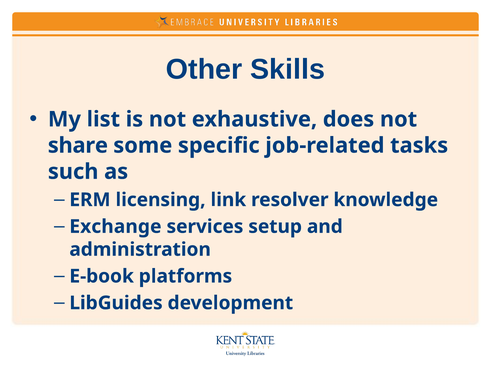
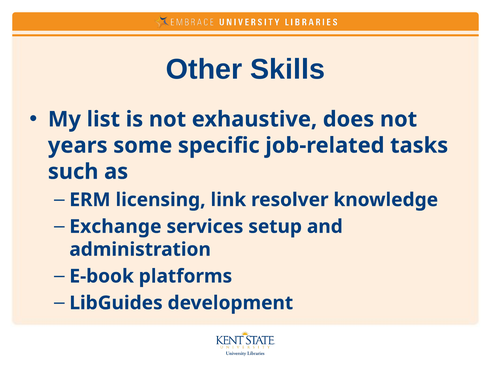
share: share -> years (78, 146)
